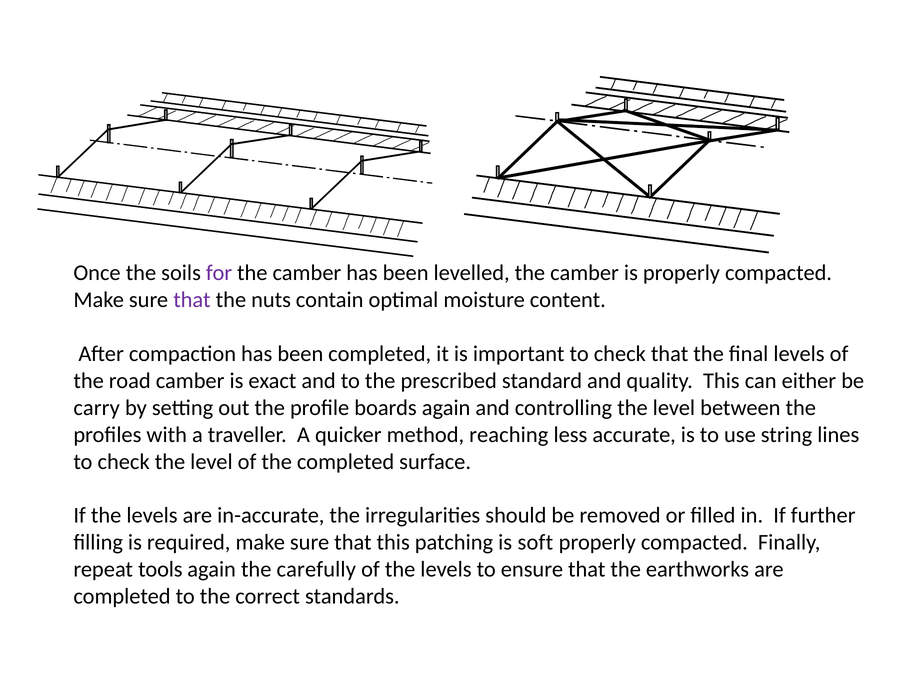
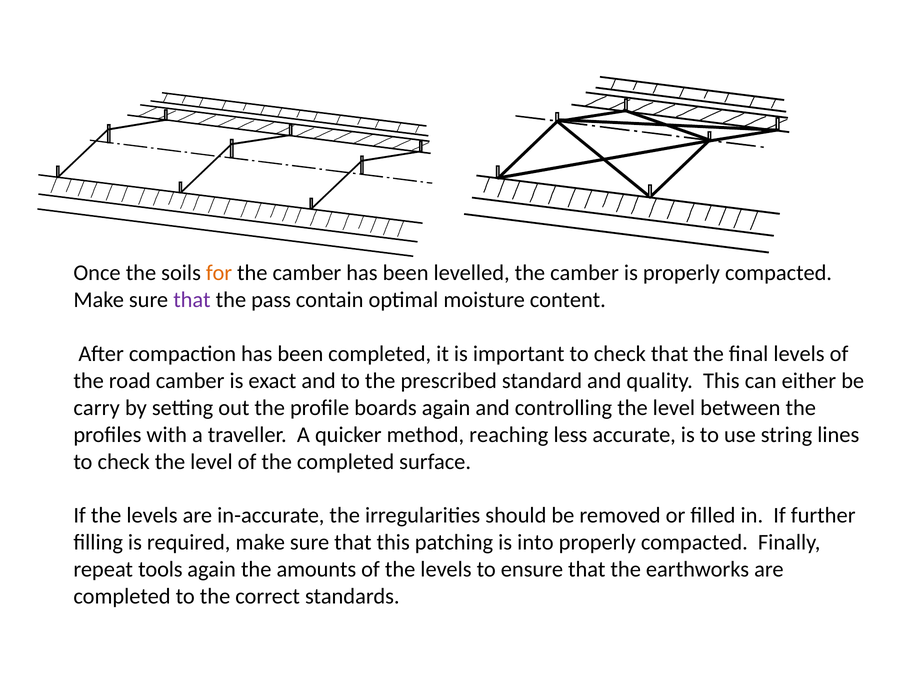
for colour: purple -> orange (219, 273)
nuts: nuts -> pass (271, 300)
soft: soft -> into (535, 542)
carefully: carefully -> amounts (316, 569)
